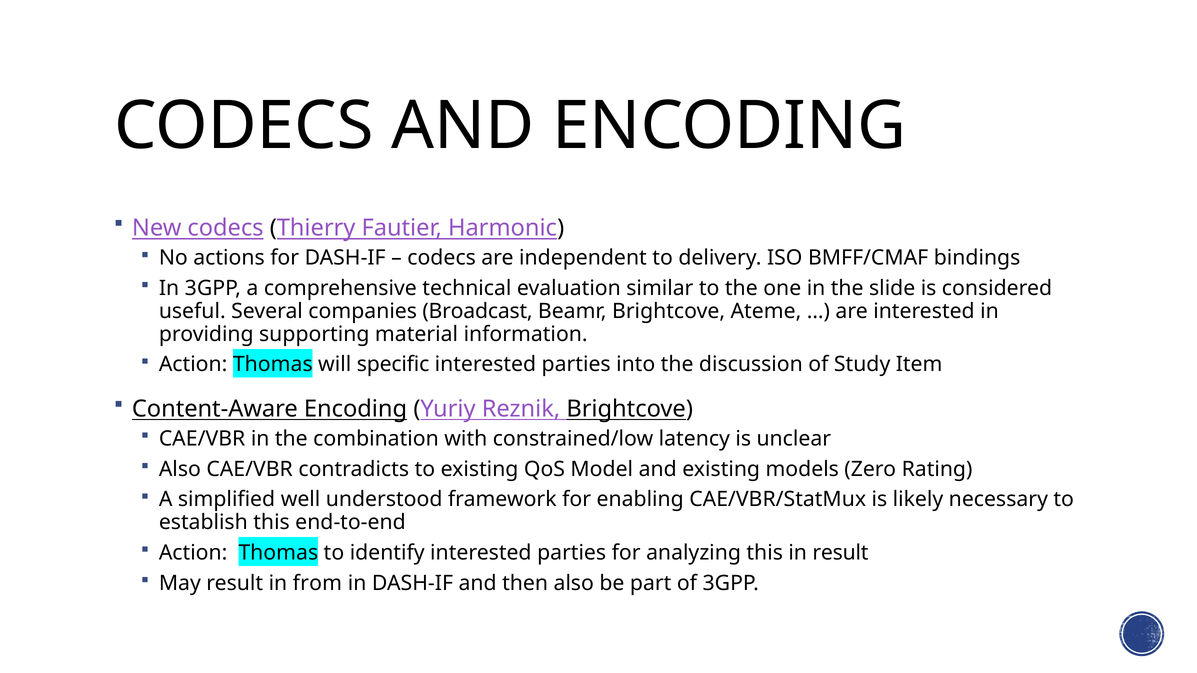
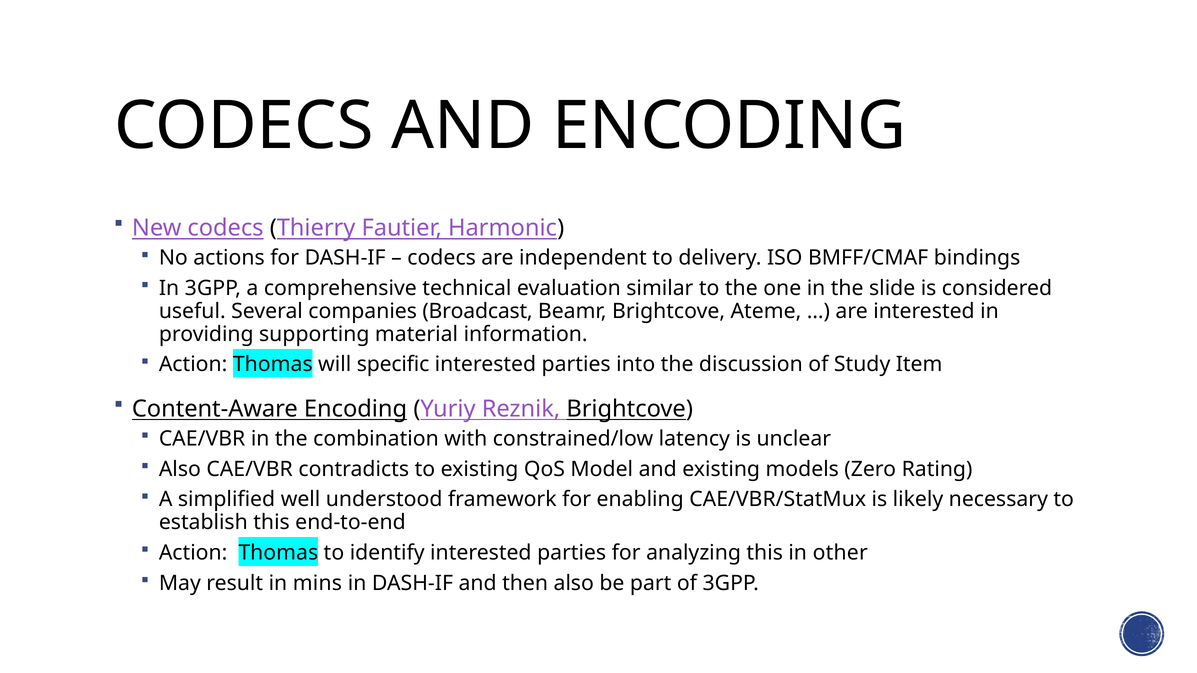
in result: result -> other (840, 553)
from: from -> mins (317, 583)
